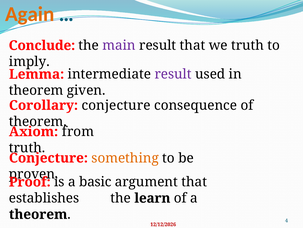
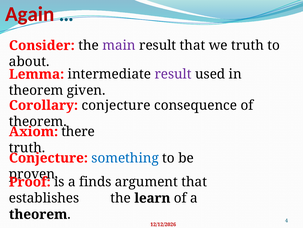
Again colour: orange -> red (30, 14)
Conclude: Conclude -> Consider (42, 45)
imply: imply -> about (29, 62)
from: from -> there (78, 131)
something colour: orange -> blue (125, 158)
basic: basic -> finds (95, 181)
